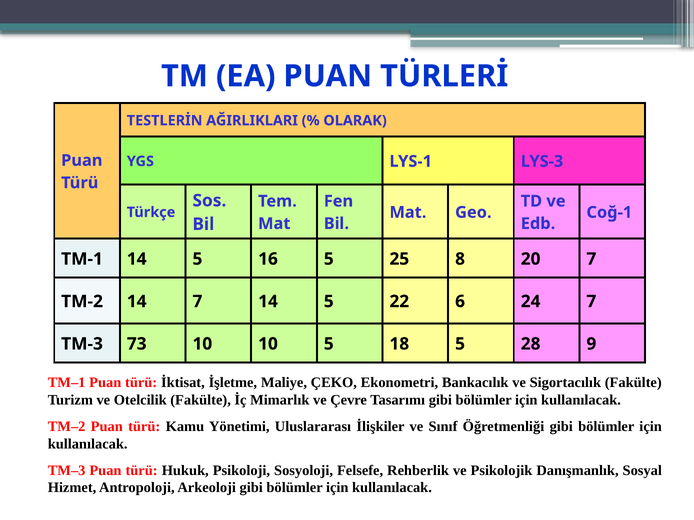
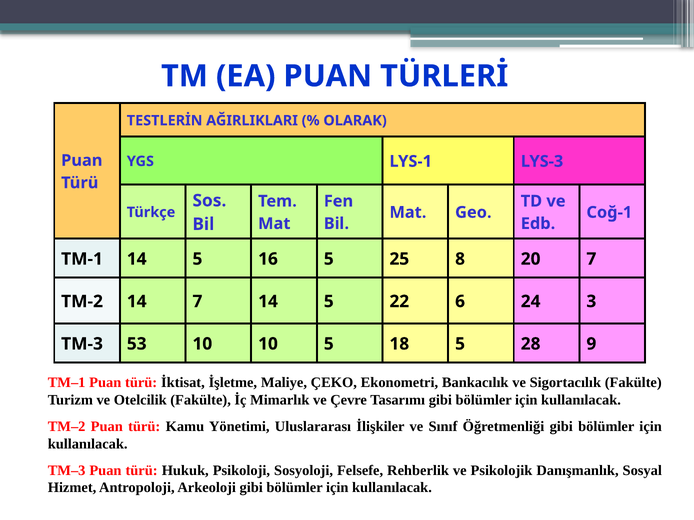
24 7: 7 -> 3 (591, 302)
73: 73 -> 53 (137, 344)
